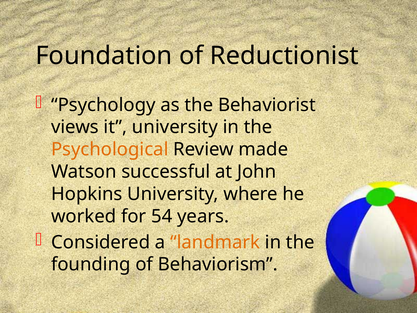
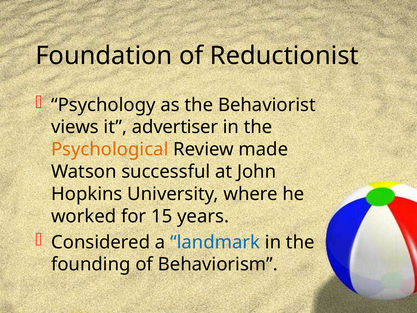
it university: university -> advertiser (175, 127)
54: 54 -> 15 (162, 216)
landmark colour: orange -> blue (215, 242)
